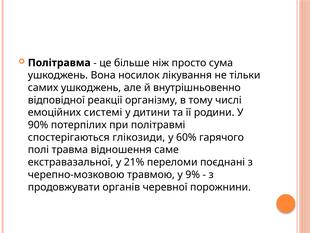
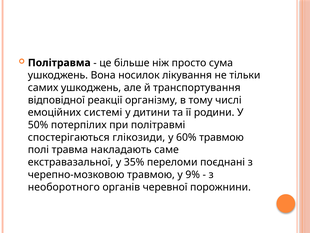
внутрішньовенно: внутрішньовенно -> транспортування (197, 88)
90%: 90% -> 50% (38, 125)
60% гарячого: гарячого -> травмою (221, 137)
відношення: відношення -> накладають (121, 150)
21%: 21% -> 35% (134, 162)
продовжувати: продовжувати -> необоротного (64, 187)
